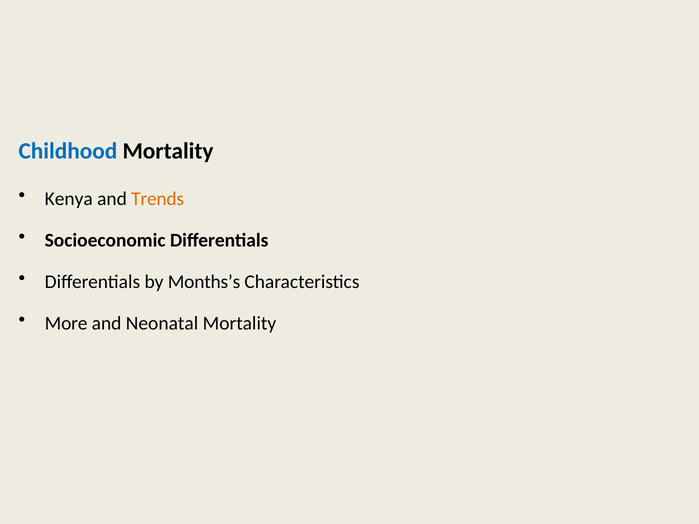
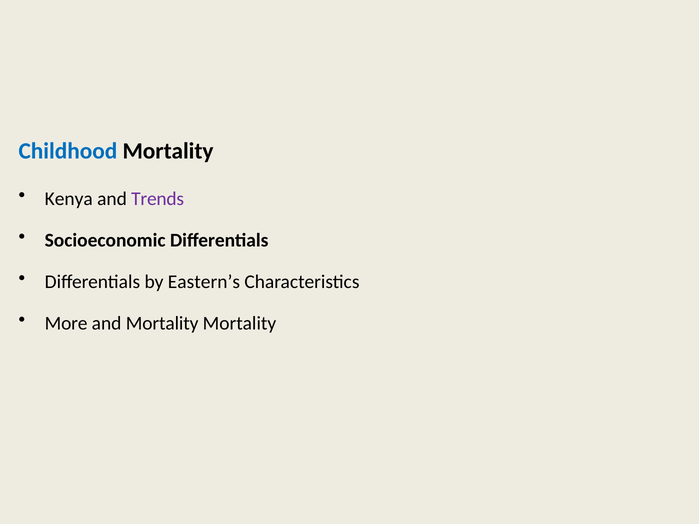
Trends colour: orange -> purple (158, 199)
Months’s: Months’s -> Eastern’s (204, 282)
and Neonatal: Neonatal -> Mortality (162, 324)
